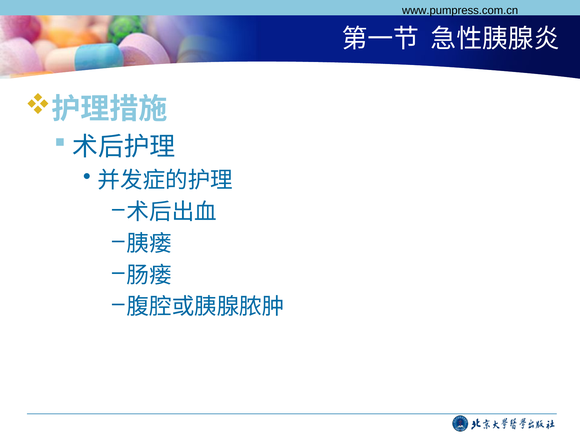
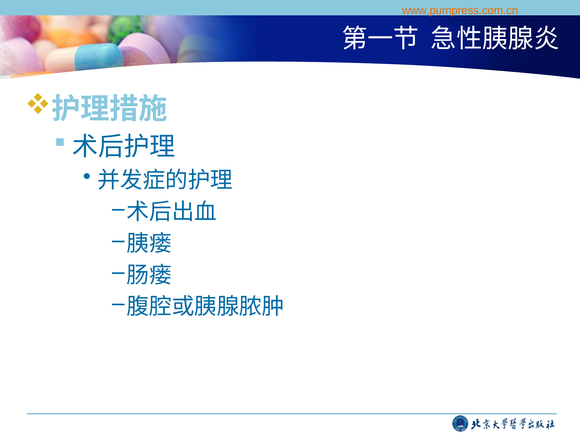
www.pumpress.com.cn colour: black -> orange (460, 10)
